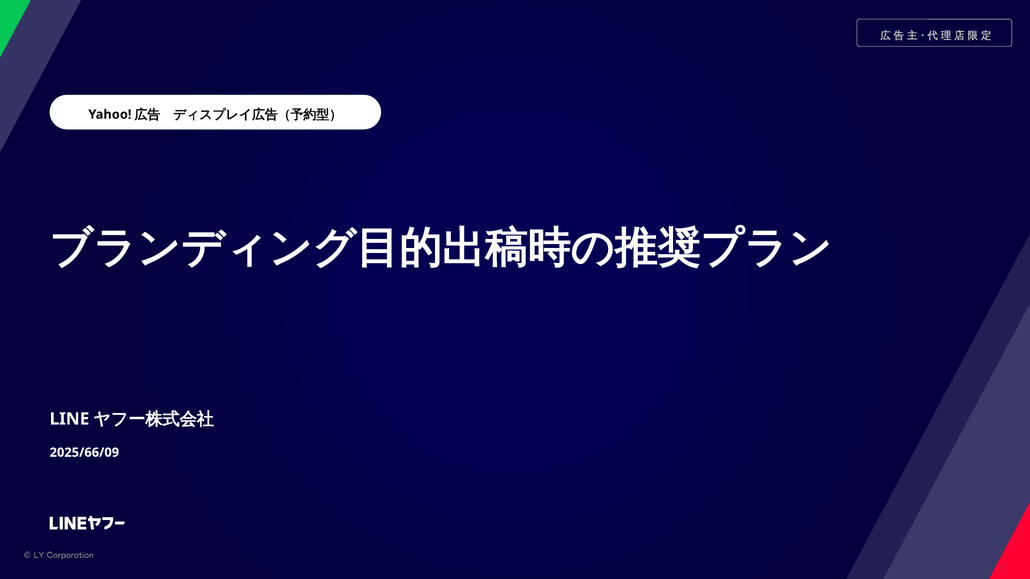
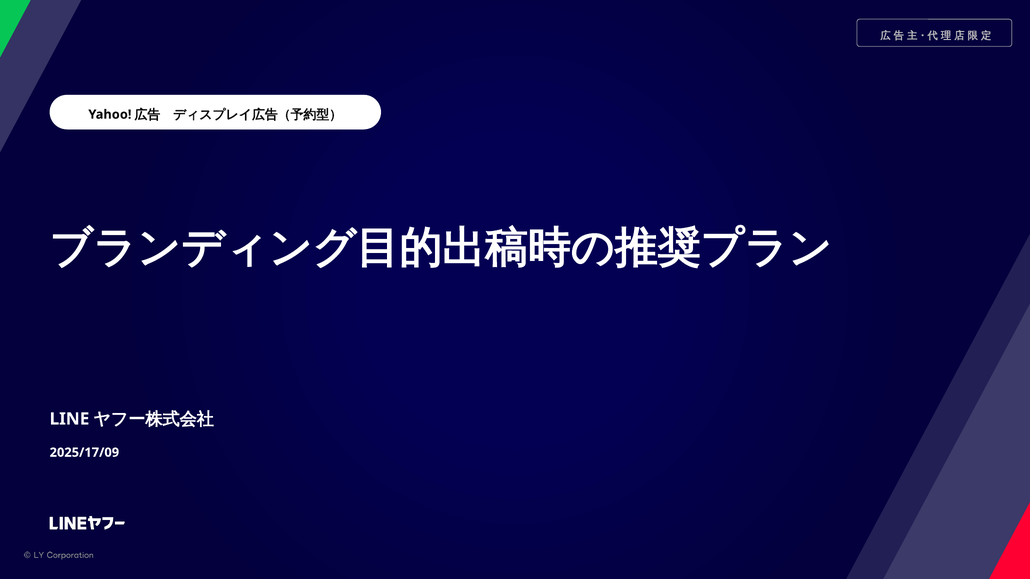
2025/66/09: 2025/66/09 -> 2025/17/09 (84, 453)
